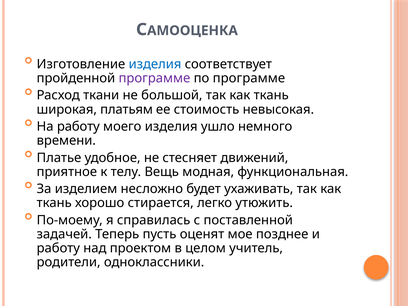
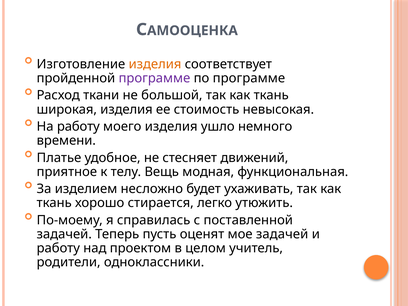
изделия colour: blue -> orange (155, 64)
широкая платьям: платьям -> изделия (126, 109)
мое позднее: позднее -> задачей (282, 234)
